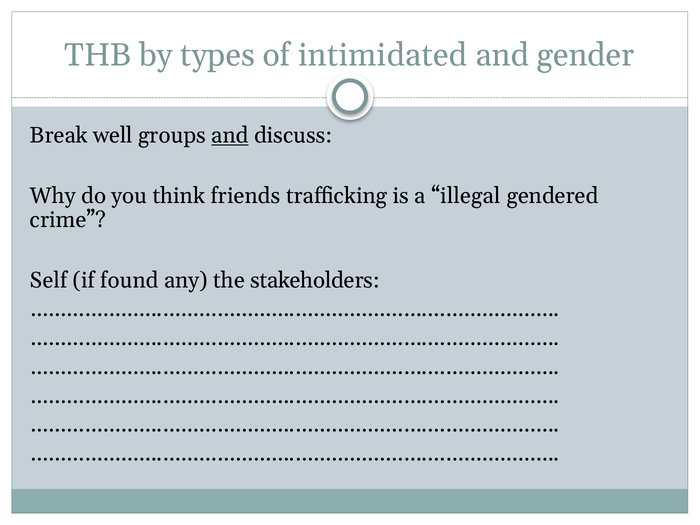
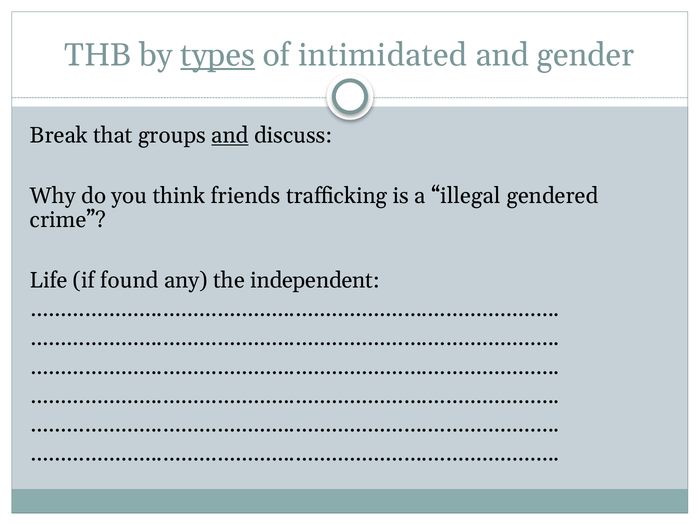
types underline: none -> present (218, 55)
well: well -> that (113, 135)
Self: Self -> Life (49, 280)
stakeholders: stakeholders -> independent (315, 280)
